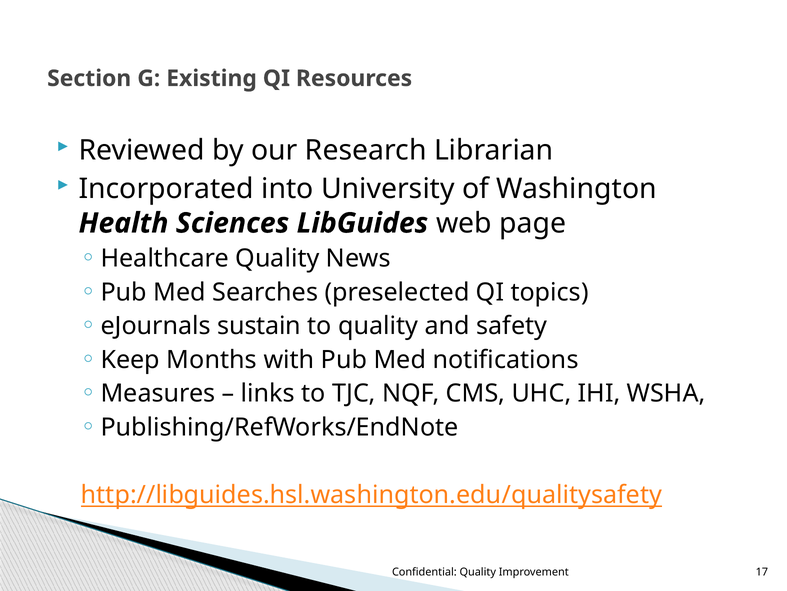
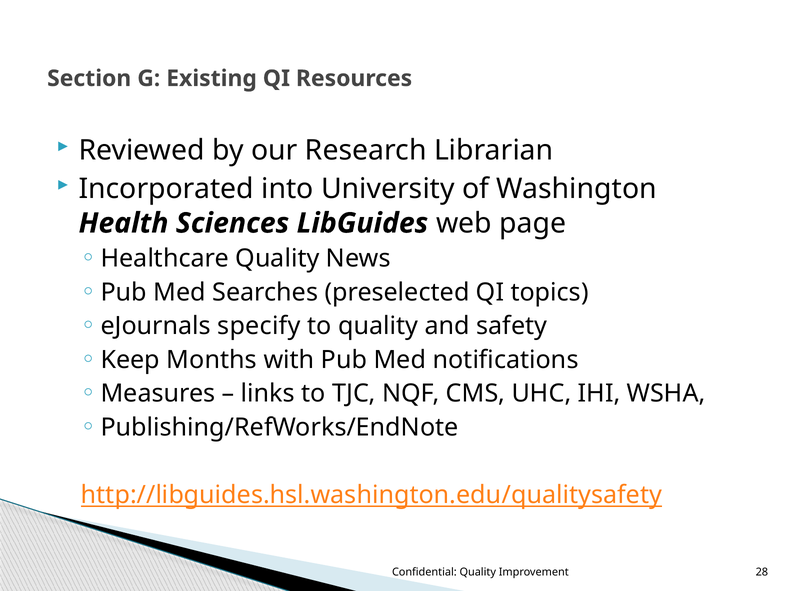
sustain: sustain -> specify (259, 326)
17: 17 -> 28 (762, 572)
